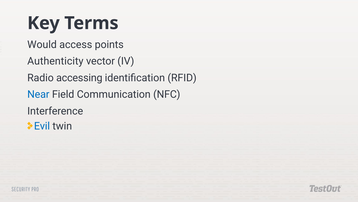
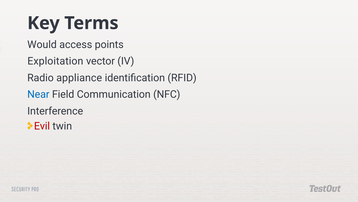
Authenticity: Authenticity -> Exploitation (55, 61)
accessing: accessing -> appliance (79, 78)
Evil colour: blue -> red (42, 126)
